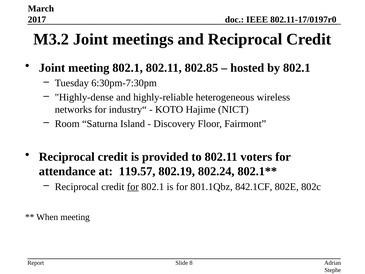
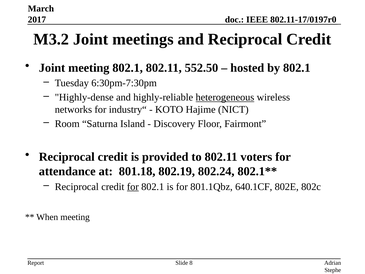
802.85: 802.85 -> 552.50 (201, 68)
heterogeneous underline: none -> present (225, 97)
119.57: 119.57 -> 801.18 (137, 171)
842.1CF: 842.1CF -> 640.1CF (254, 186)
